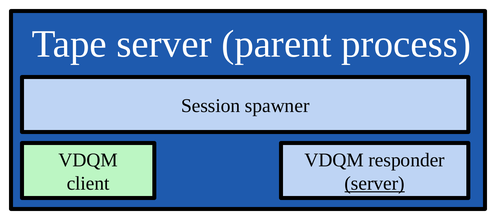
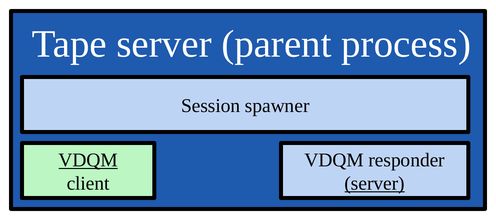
VDQM underline: none -> present (88, 160)
